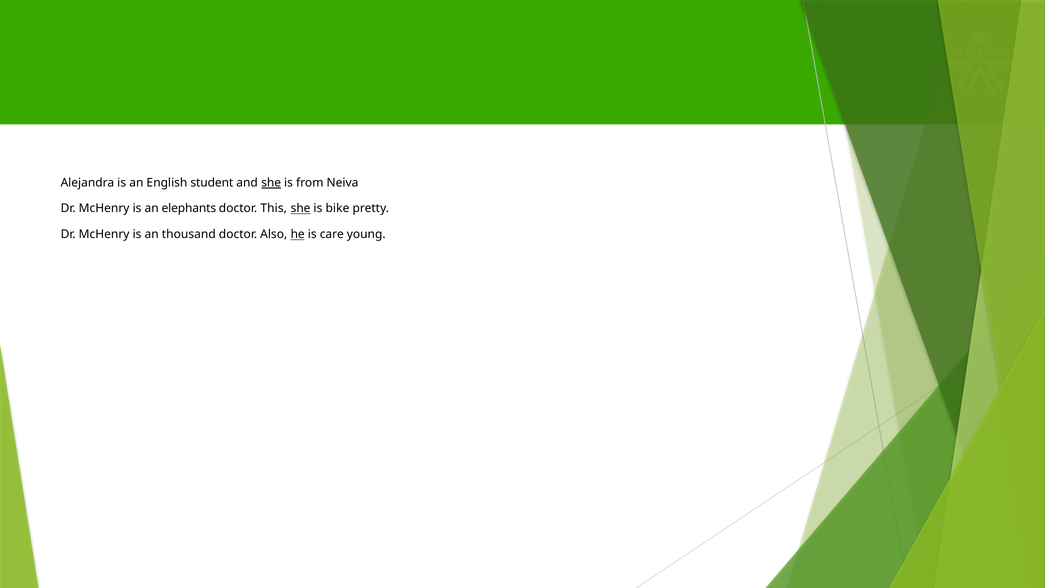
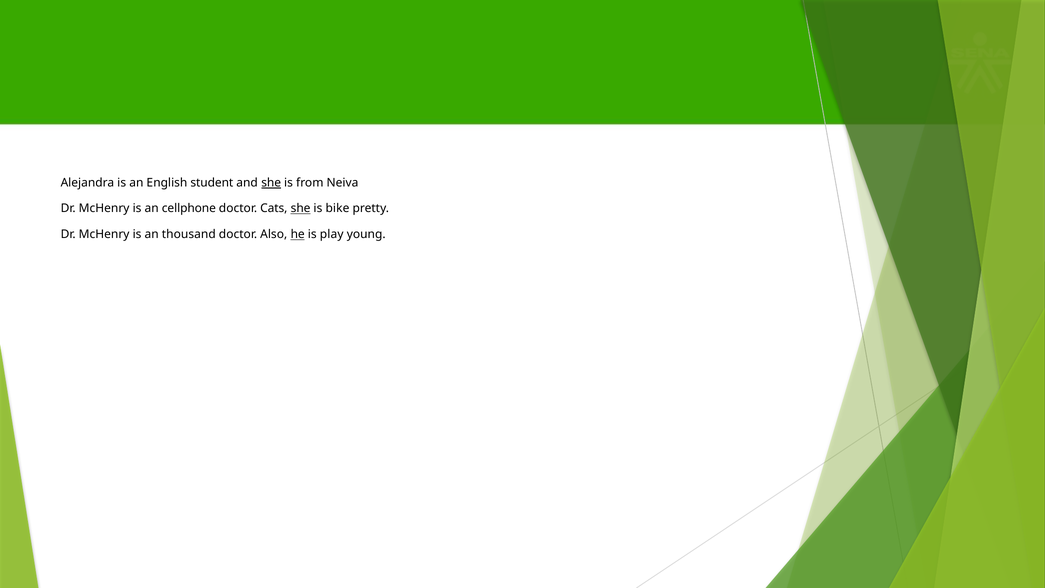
elephants: elephants -> cellphone (189, 208)
This: This -> Cats (274, 208)
care: care -> play (332, 234)
